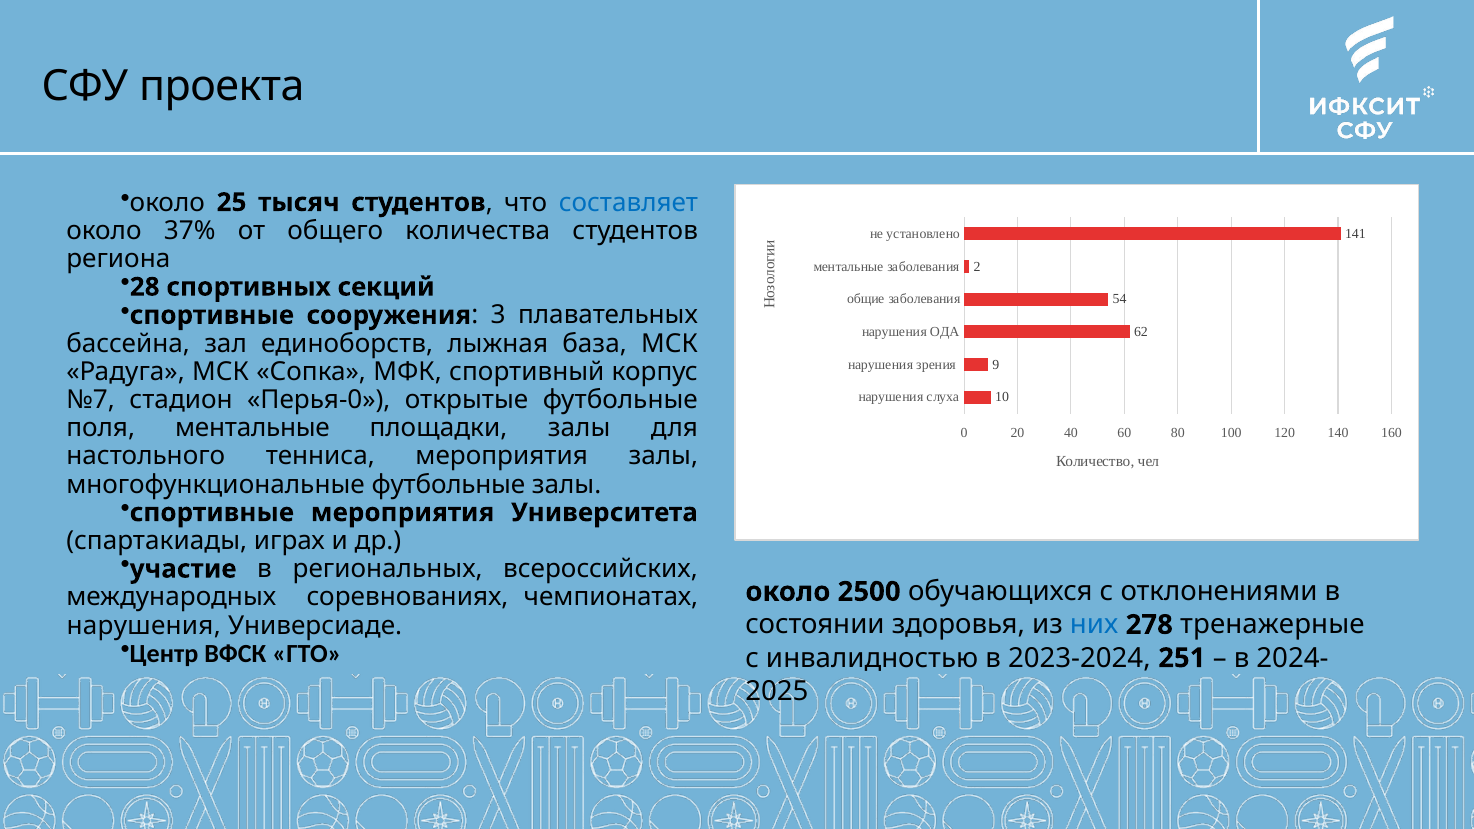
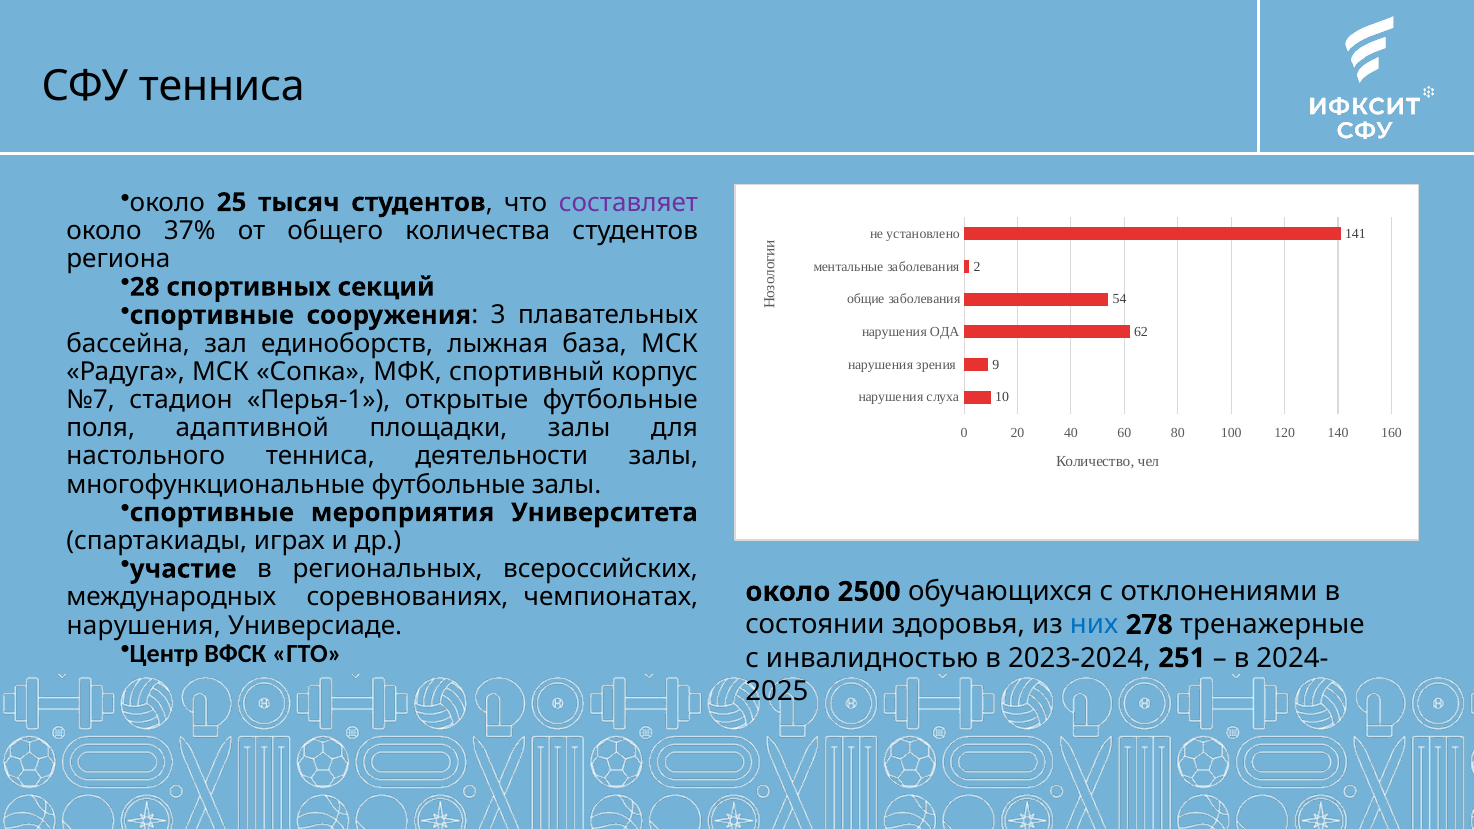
СФУ проекта: проекта -> тенниса (222, 86)
составляет colour: blue -> purple (628, 202)
Перья-0: Перья-0 -> Перья-1 (319, 400)
поля ментальные: ментальные -> адаптивной (252, 428)
тенниса мероприятия: мероприятия -> деятельности (502, 456)
